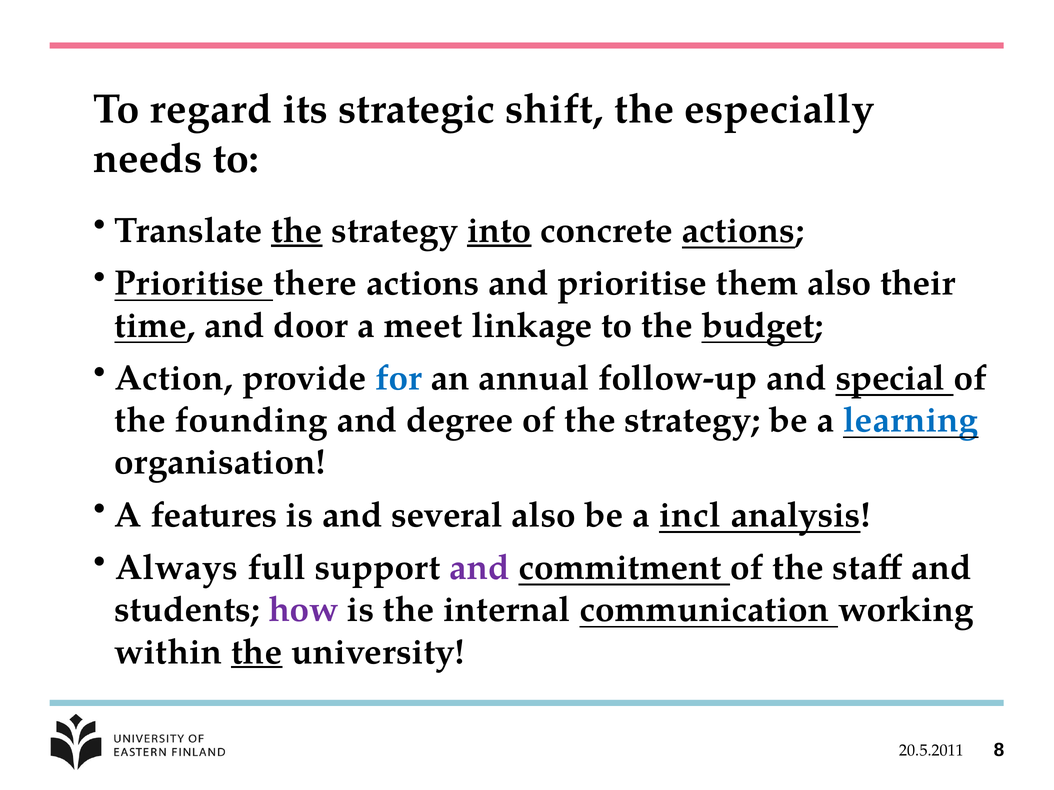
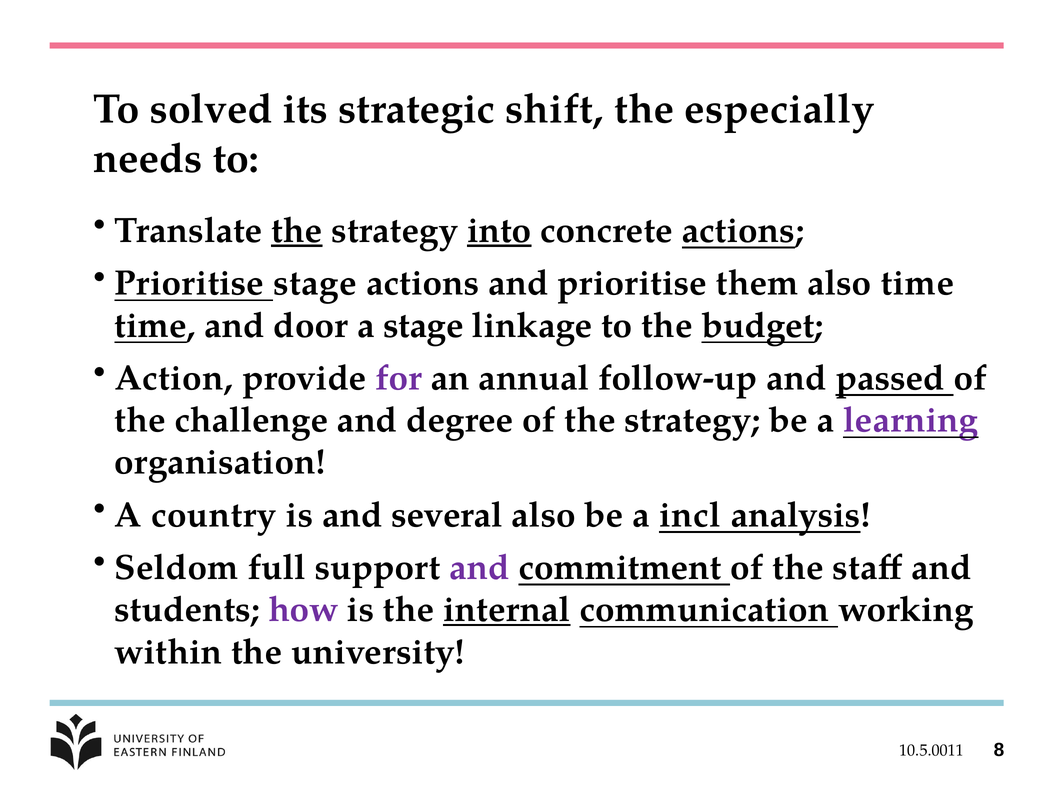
regard: regard -> solved (211, 109)
Prioritise there: there -> stage (315, 284)
also their: their -> time (918, 284)
a meet: meet -> stage (423, 326)
for colour: blue -> purple (399, 378)
special: special -> passed (890, 378)
founding: founding -> challenge (251, 421)
learning colour: blue -> purple (911, 421)
features: features -> country (214, 515)
Always: Always -> Seldom (177, 568)
internal underline: none -> present (507, 610)
the underline: present -> none (257, 652)
20.5.2011: 20.5.2011 -> 10.5.0011 (932, 751)
